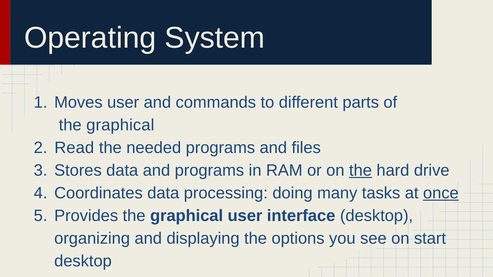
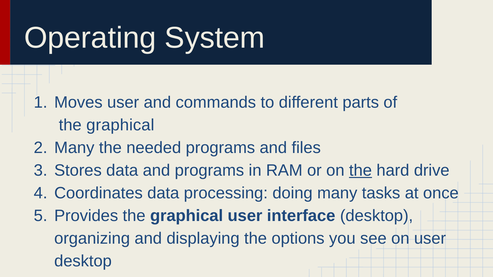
Read: Read -> Many (74, 148)
once underline: present -> none (441, 193)
on start: start -> user (430, 239)
